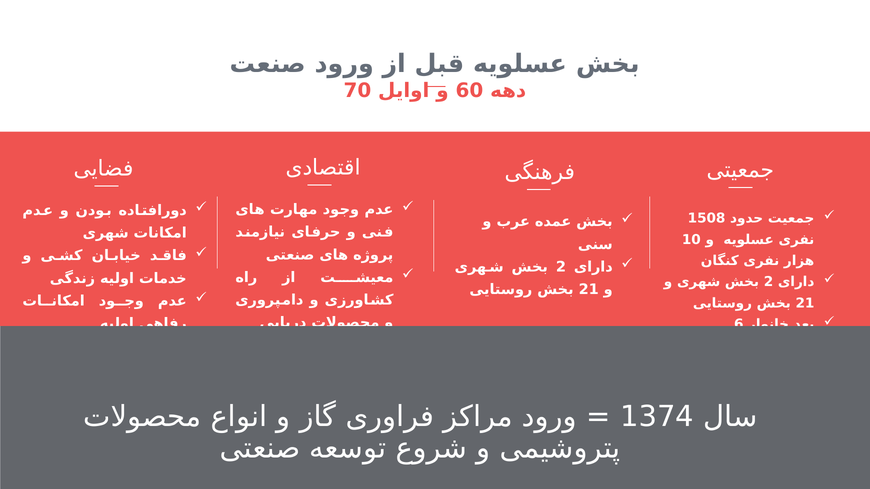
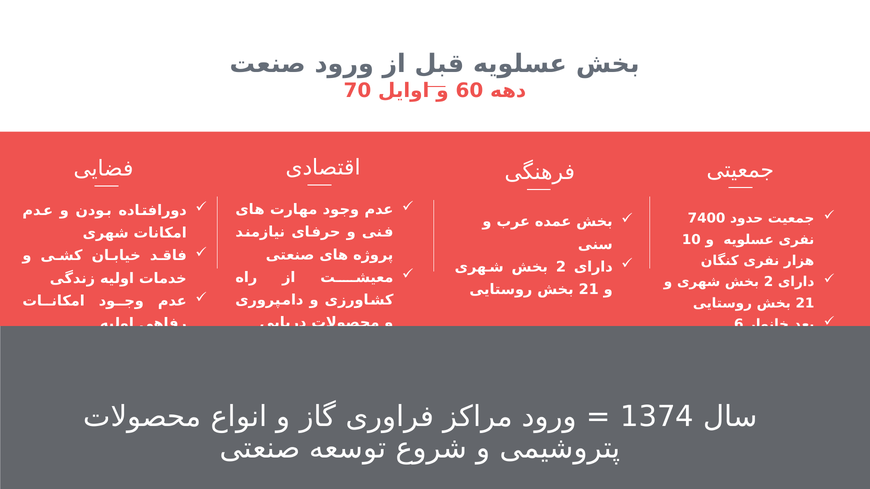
1508: 1508 -> 7400 (707, 219)
